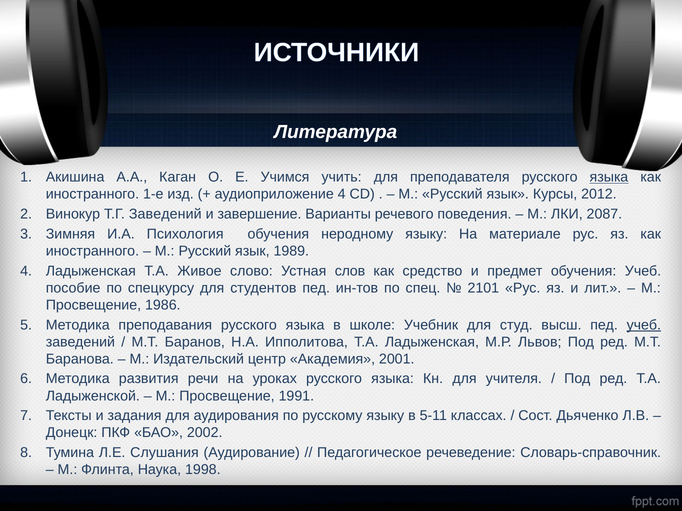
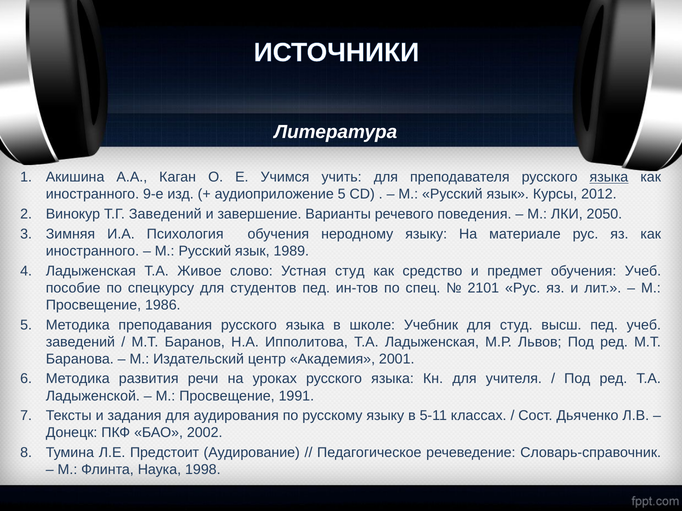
1-е: 1-е -> 9-е (153, 194)
аудиоприложение 4: 4 -> 5 (342, 194)
2087: 2087 -> 2050 (604, 214)
Устная слов: слов -> студ (350, 271)
учеб underline: present -> none (644, 325)
Слушания: Слушания -> Предстоит (165, 453)
